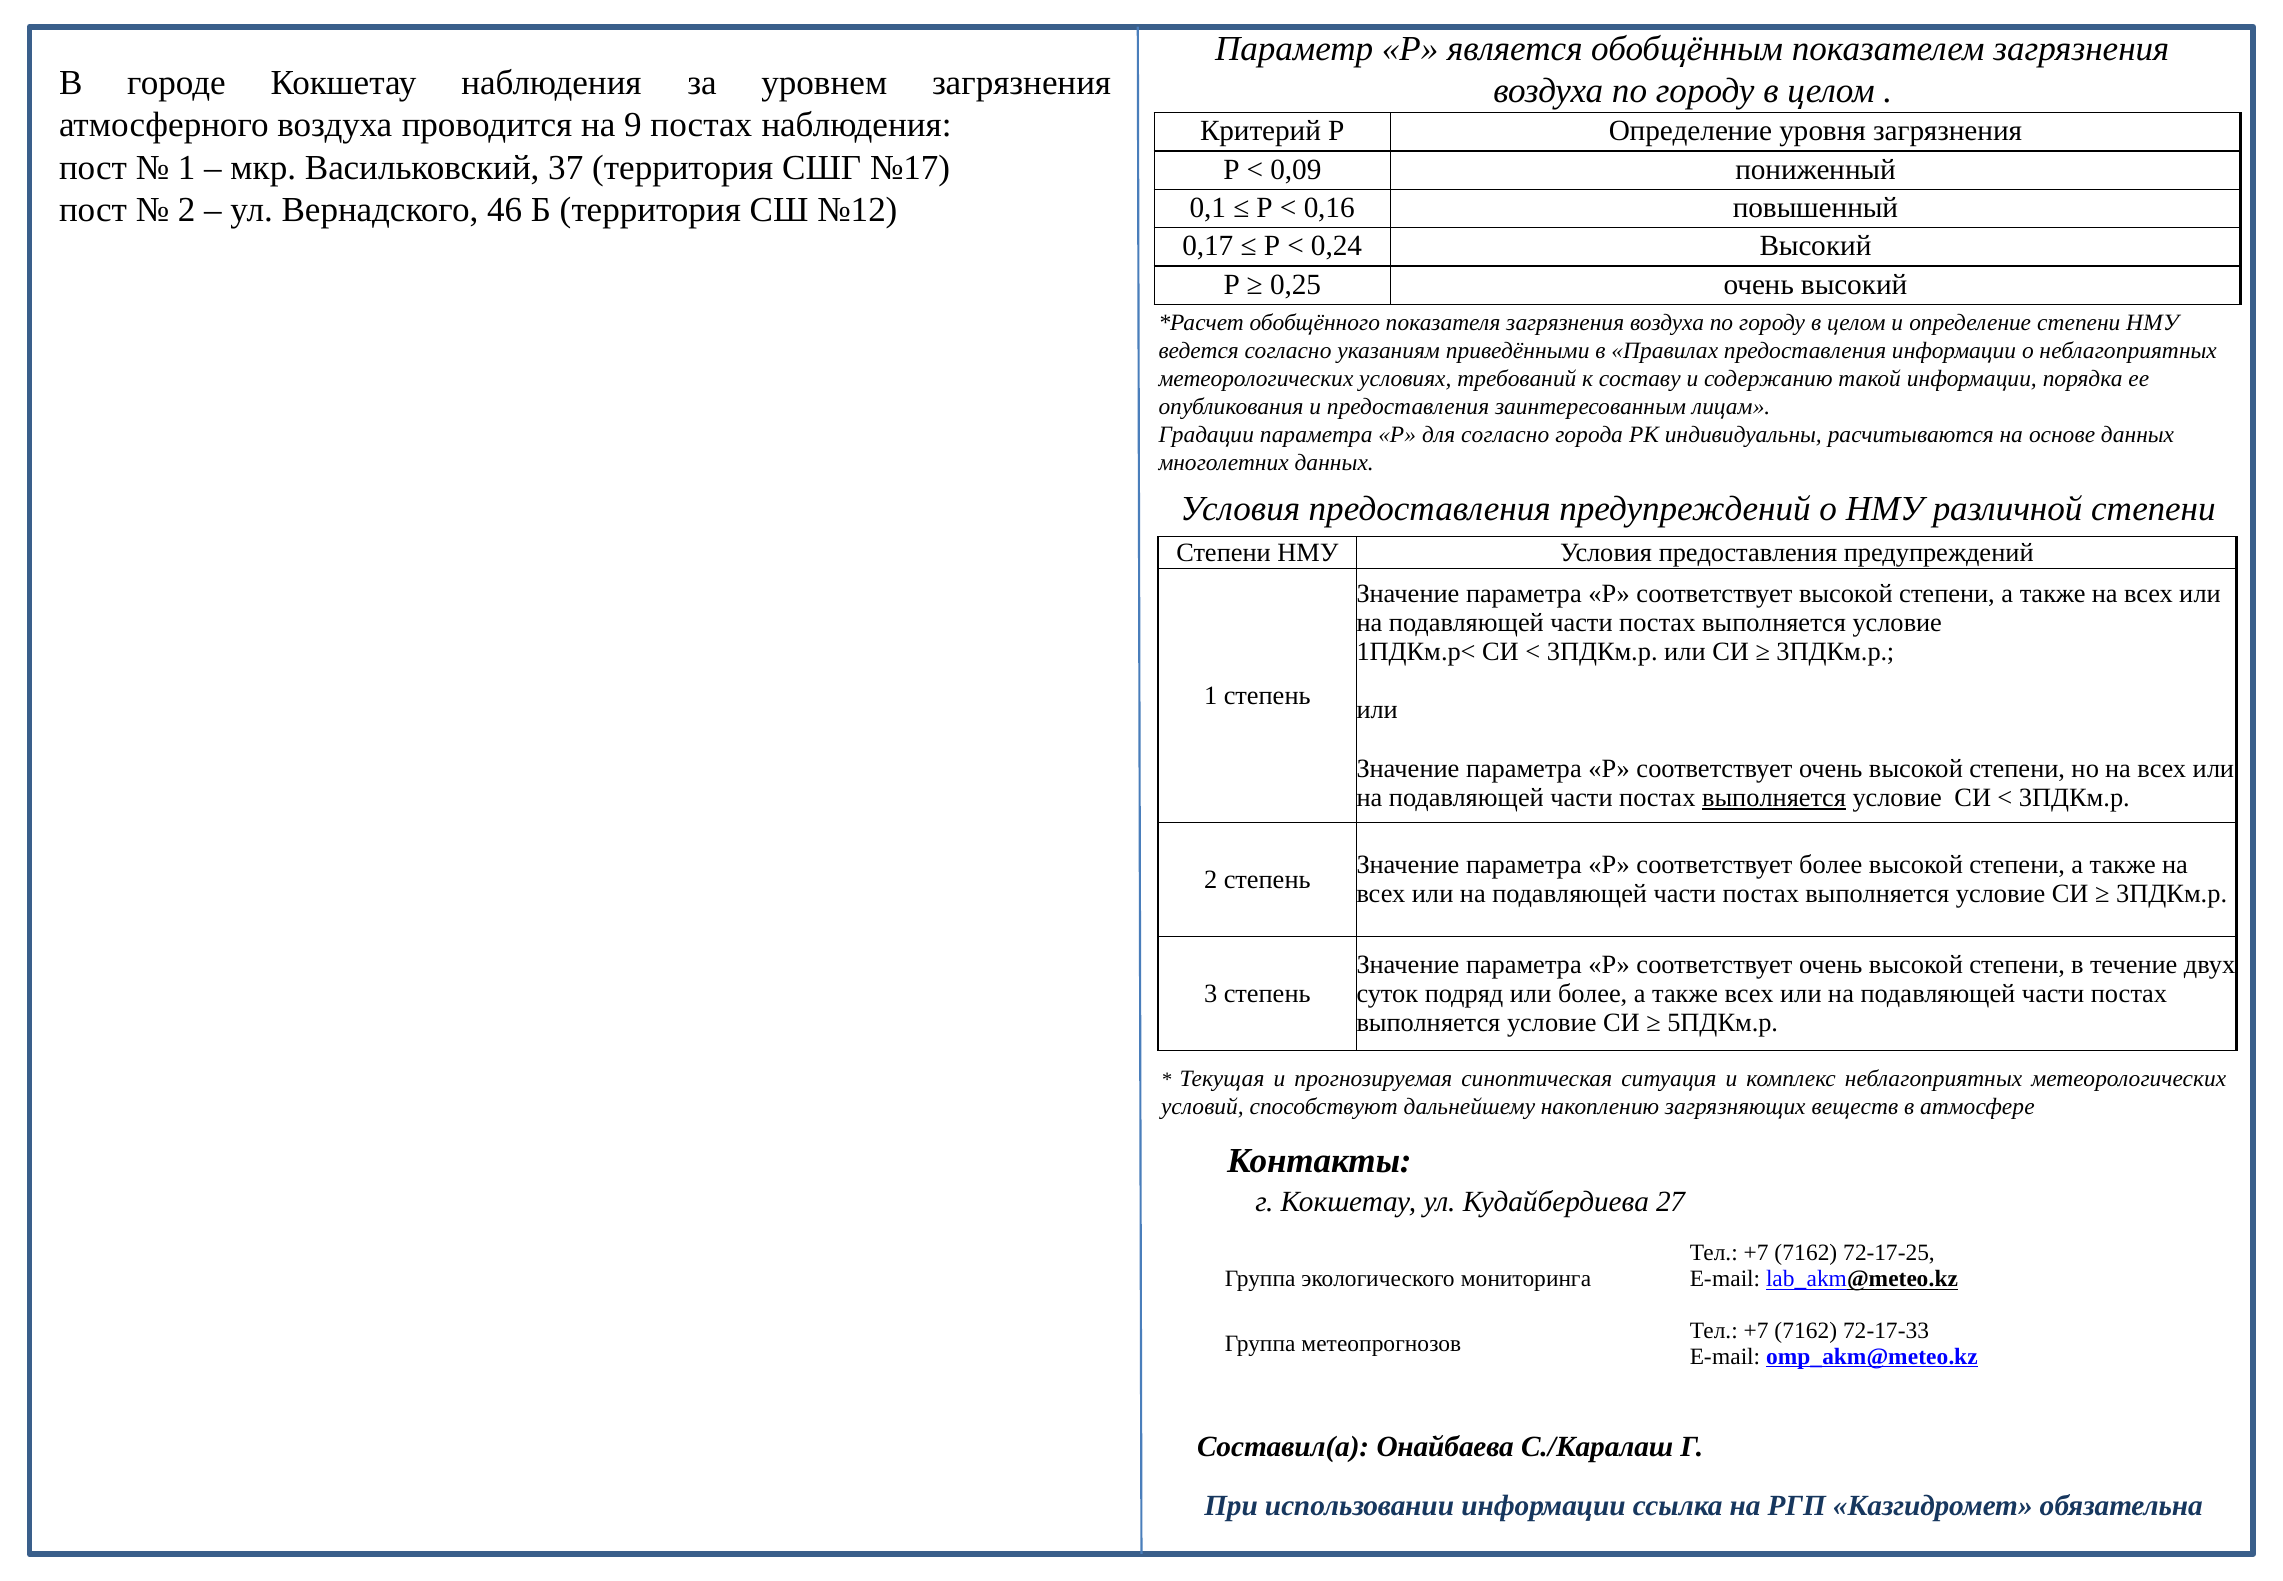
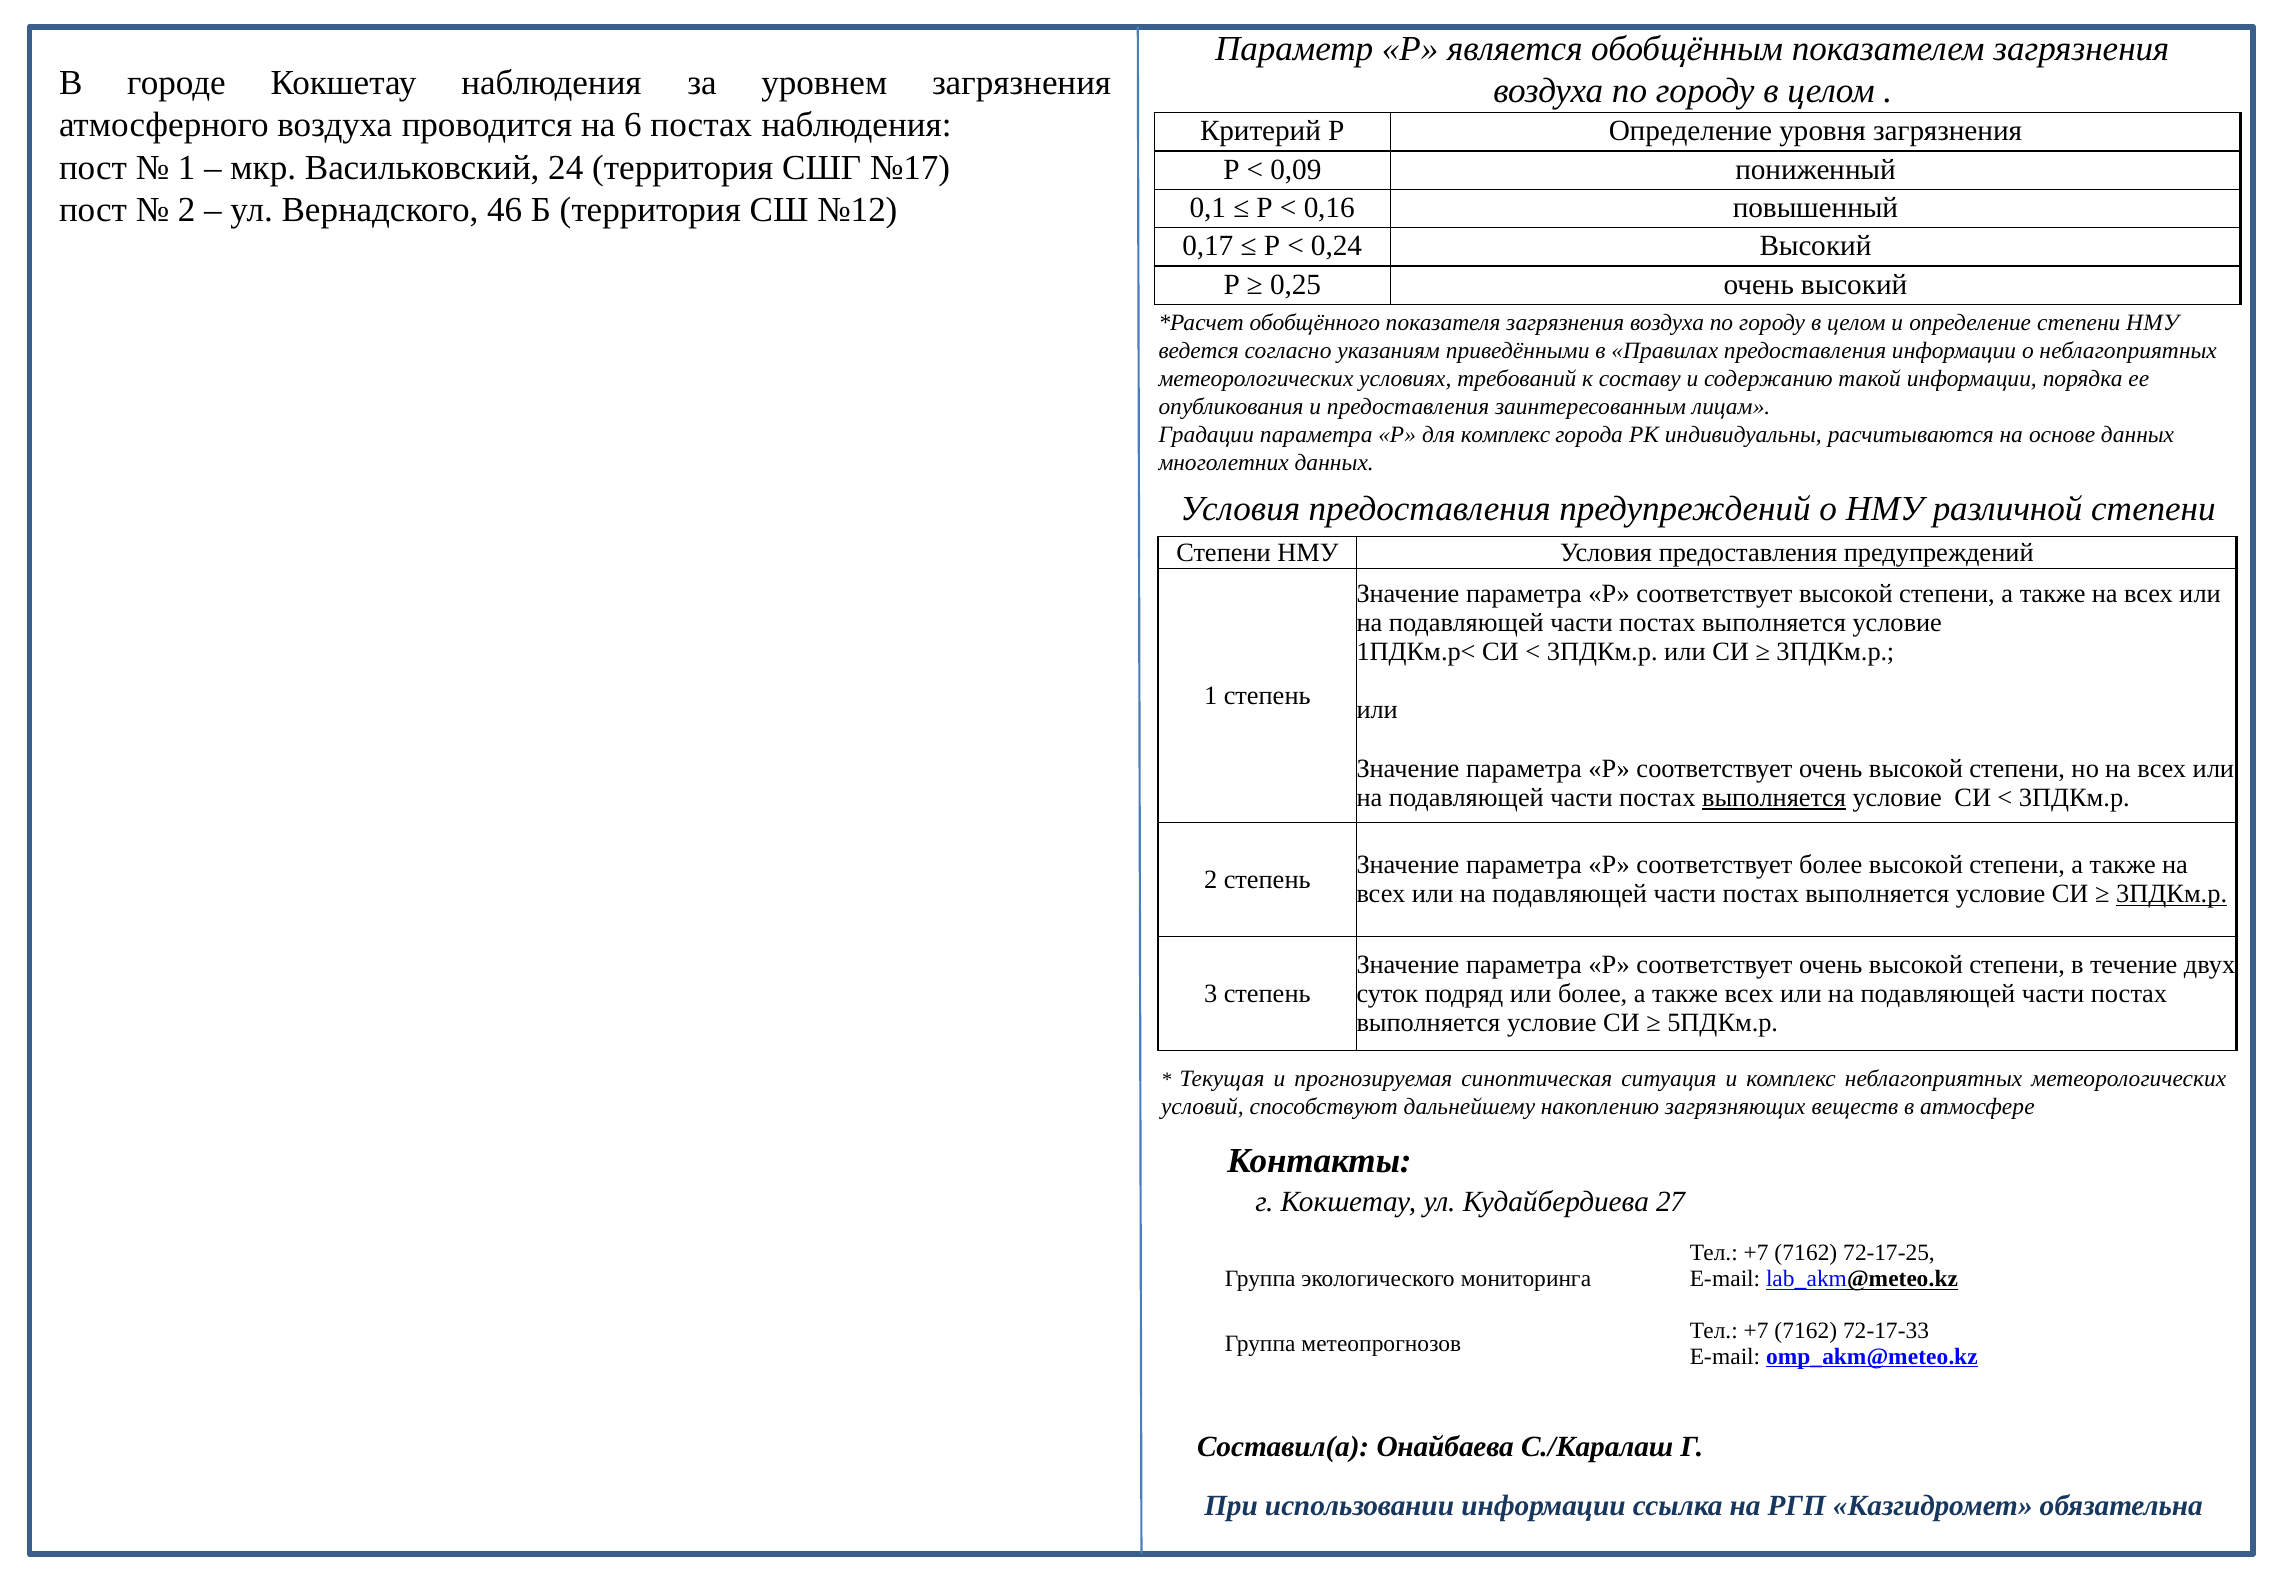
9: 9 -> 6 (633, 125)
37: 37 -> 24 (566, 167)
для согласно: согласно -> комплекс (1505, 435)
3ПДКм.р underline: none -> present (2172, 894)
